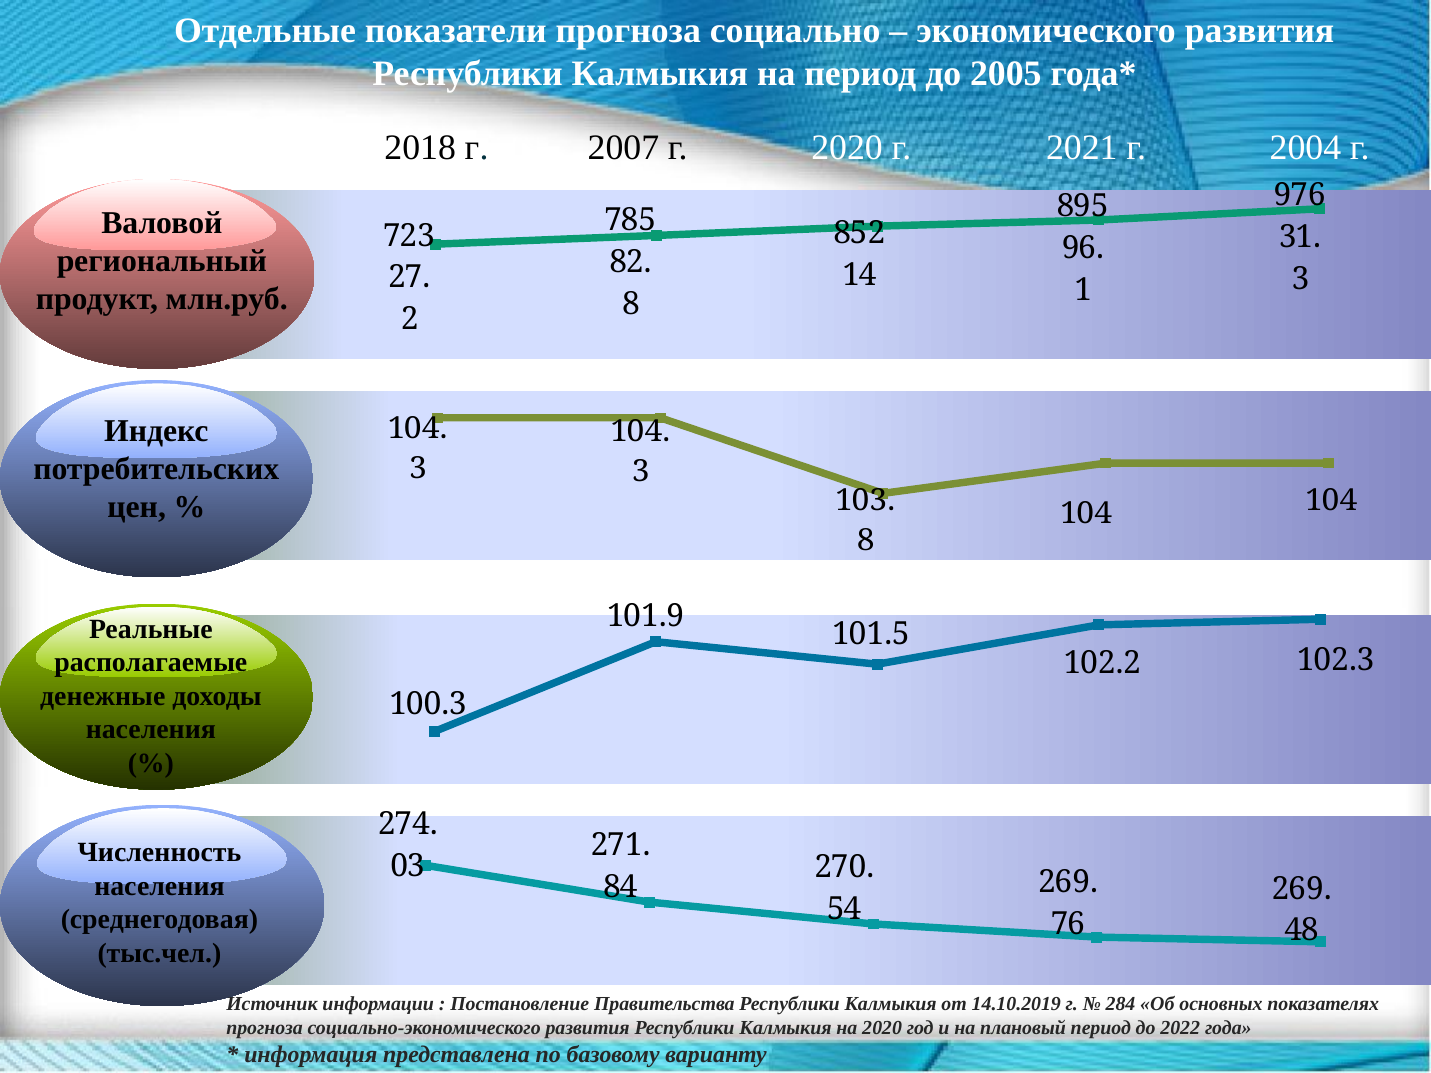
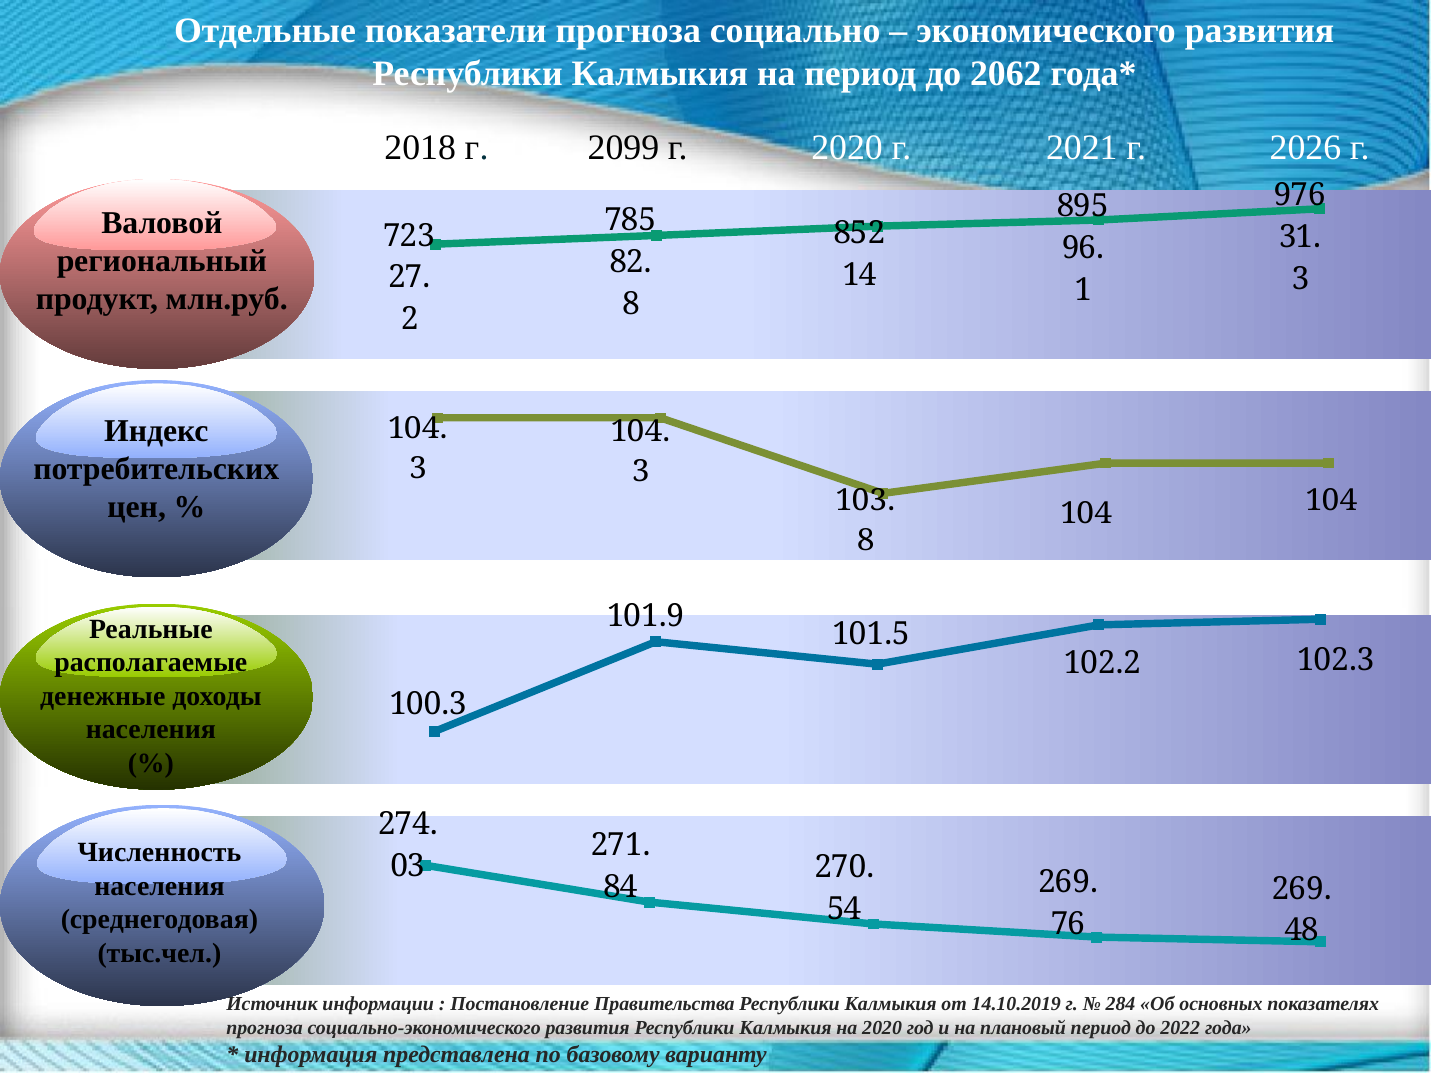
2005: 2005 -> 2062 (1006, 74)
2007: 2007 -> 2099 (623, 148)
2004: 2004 -> 2026 (1305, 148)
